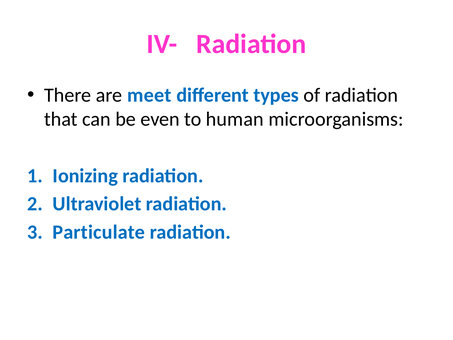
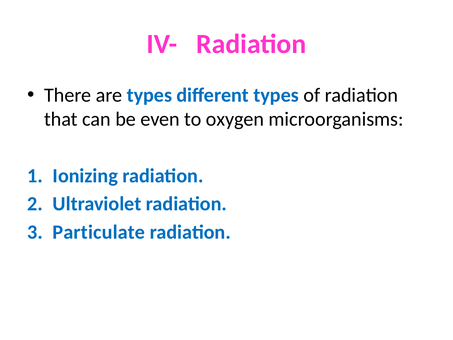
are meet: meet -> types (149, 95)
human: human -> oxygen (235, 119)
